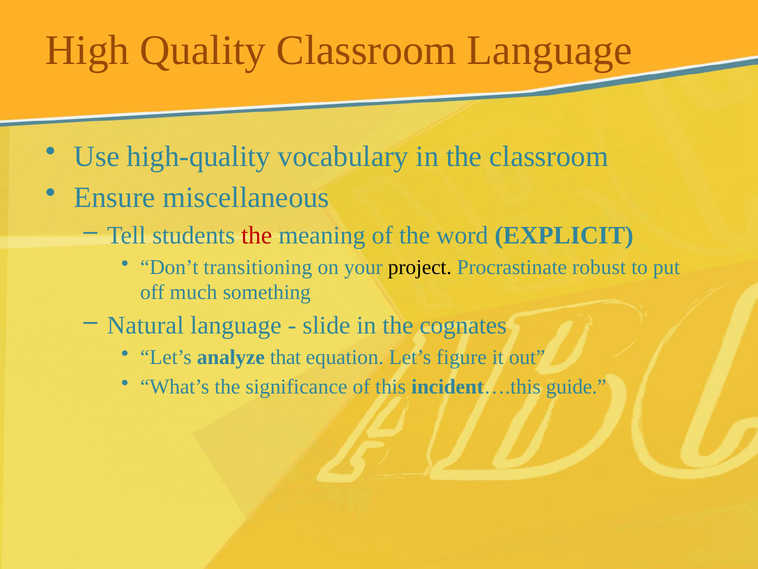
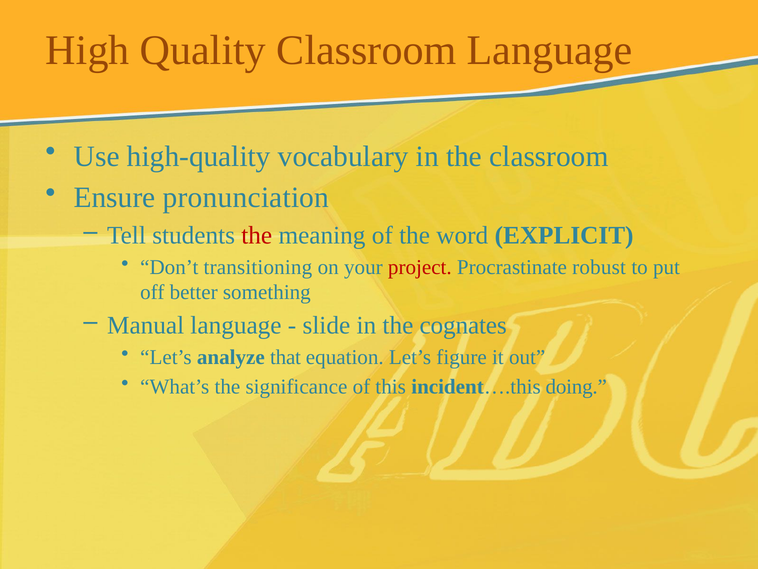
miscellaneous: miscellaneous -> pronunciation (246, 197)
project colour: black -> red (420, 267)
much: much -> better (194, 292)
Natural: Natural -> Manual (146, 325)
guide: guide -> doing (576, 386)
